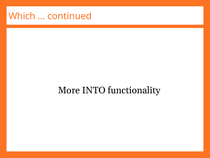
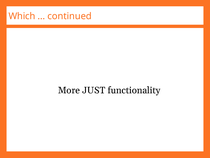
INTO: INTO -> JUST (94, 90)
